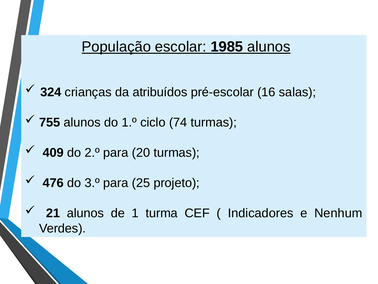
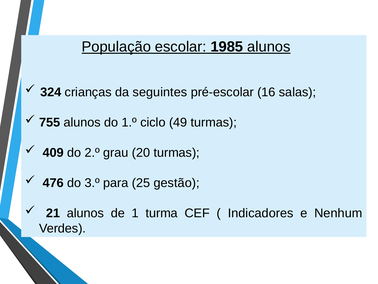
atribuídos: atribuídos -> seguintes (160, 92)
74: 74 -> 49 (178, 122)
2.º para: para -> grau (116, 152)
projeto: projeto -> gestão (177, 183)
